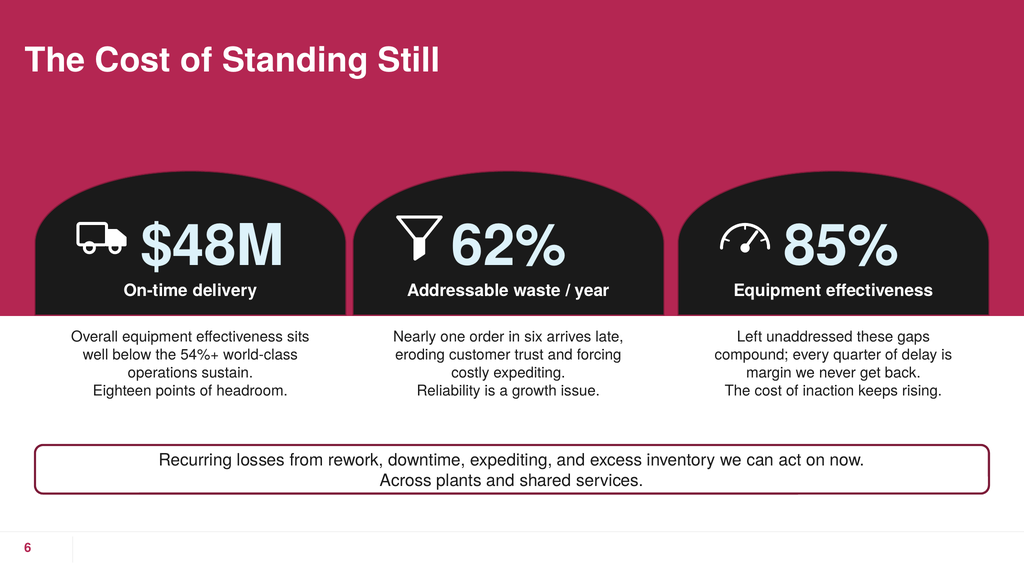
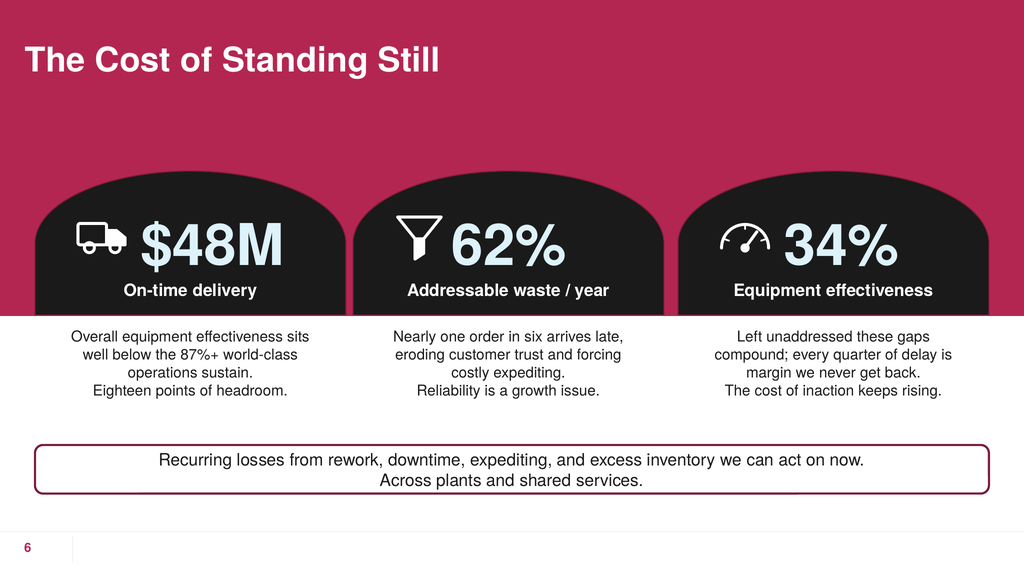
85%: 85% -> 34% (841, 246)
54%+: 54%+ -> 87%+ (200, 355)
